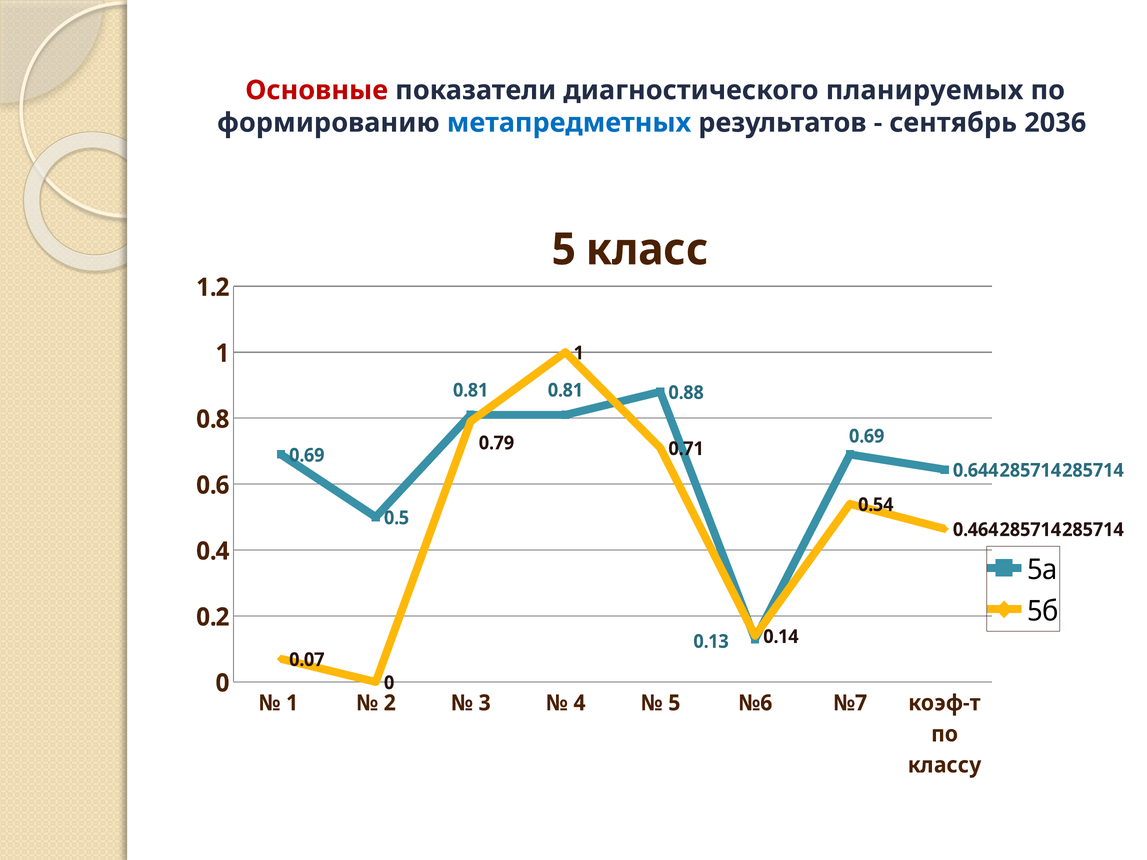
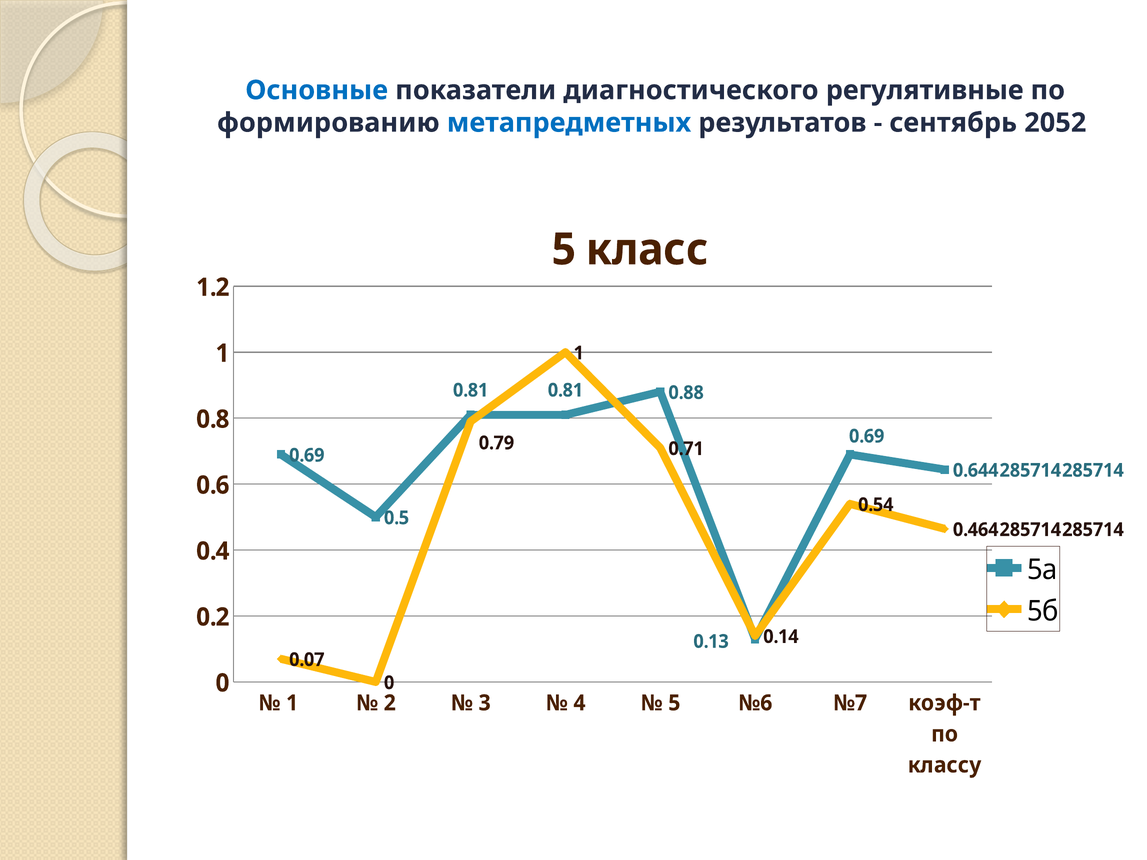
Основные colour: red -> blue (317, 90)
планируемых: планируемых -> регулятивные (925, 90)
2036: 2036 -> 2052 (1055, 123)
